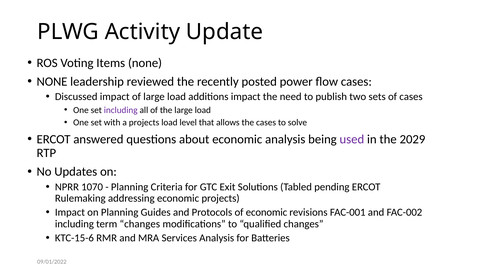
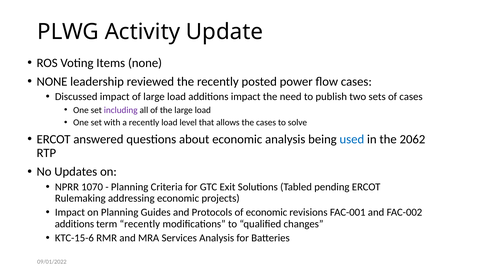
a projects: projects -> recently (144, 123)
used colour: purple -> blue (352, 140)
2029: 2029 -> 2062 (412, 140)
including: including -> additions (74, 224)
term changes: changes -> recently (140, 224)
